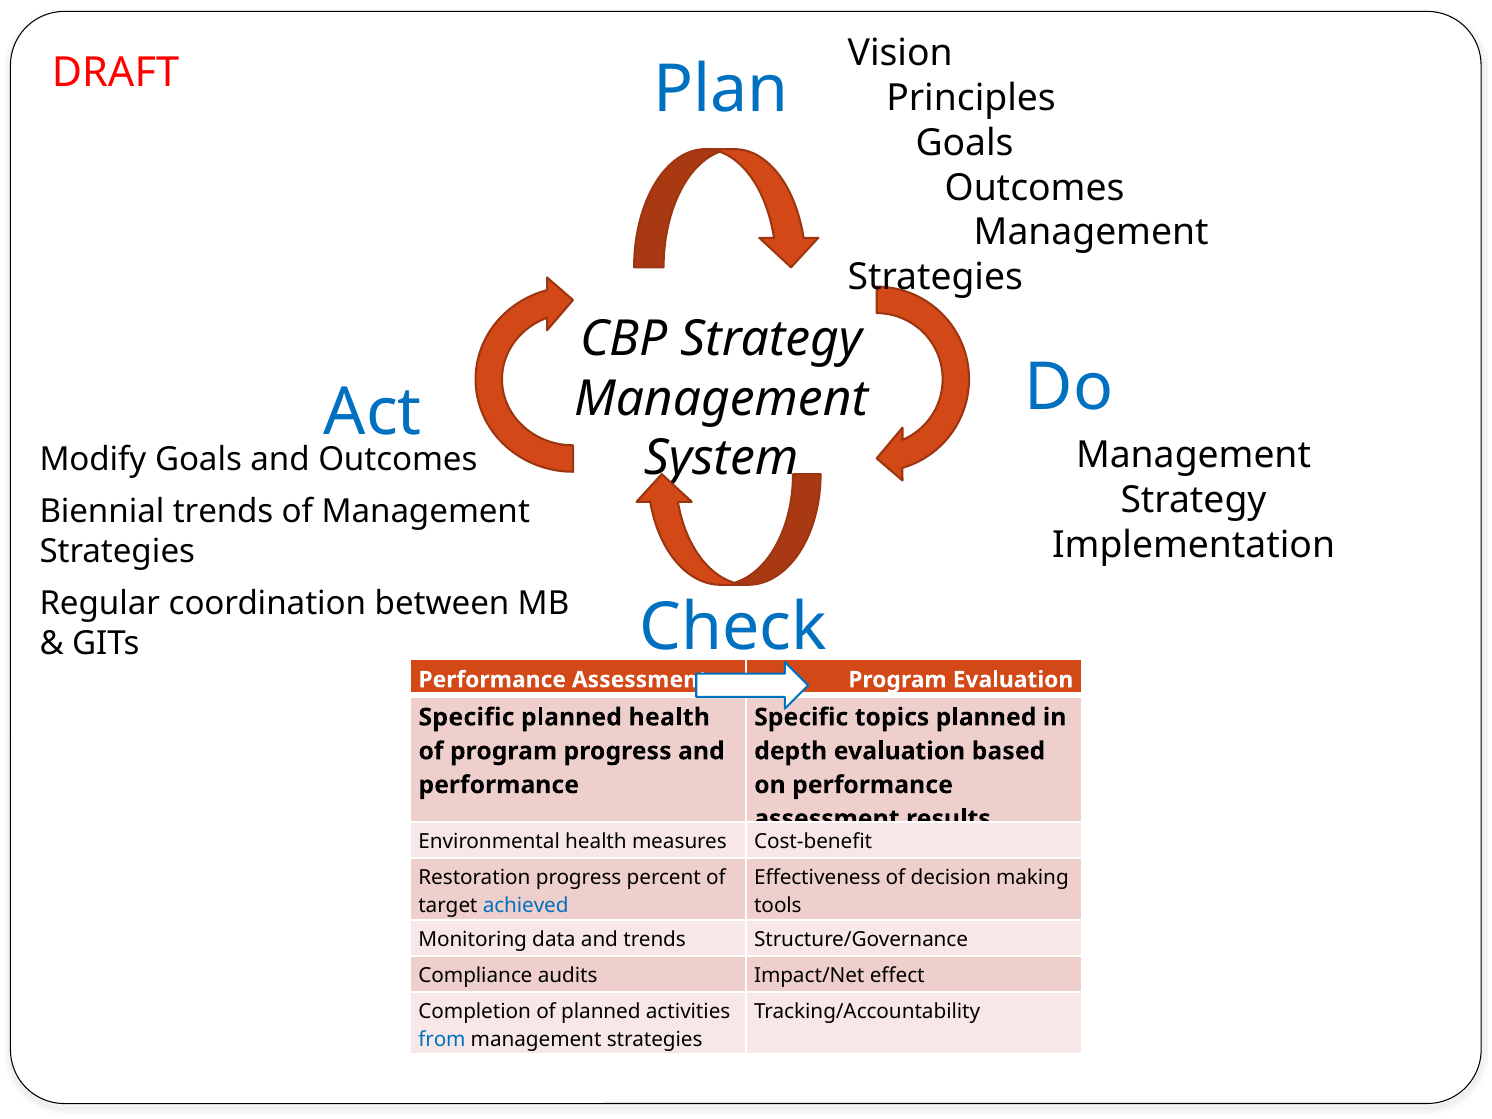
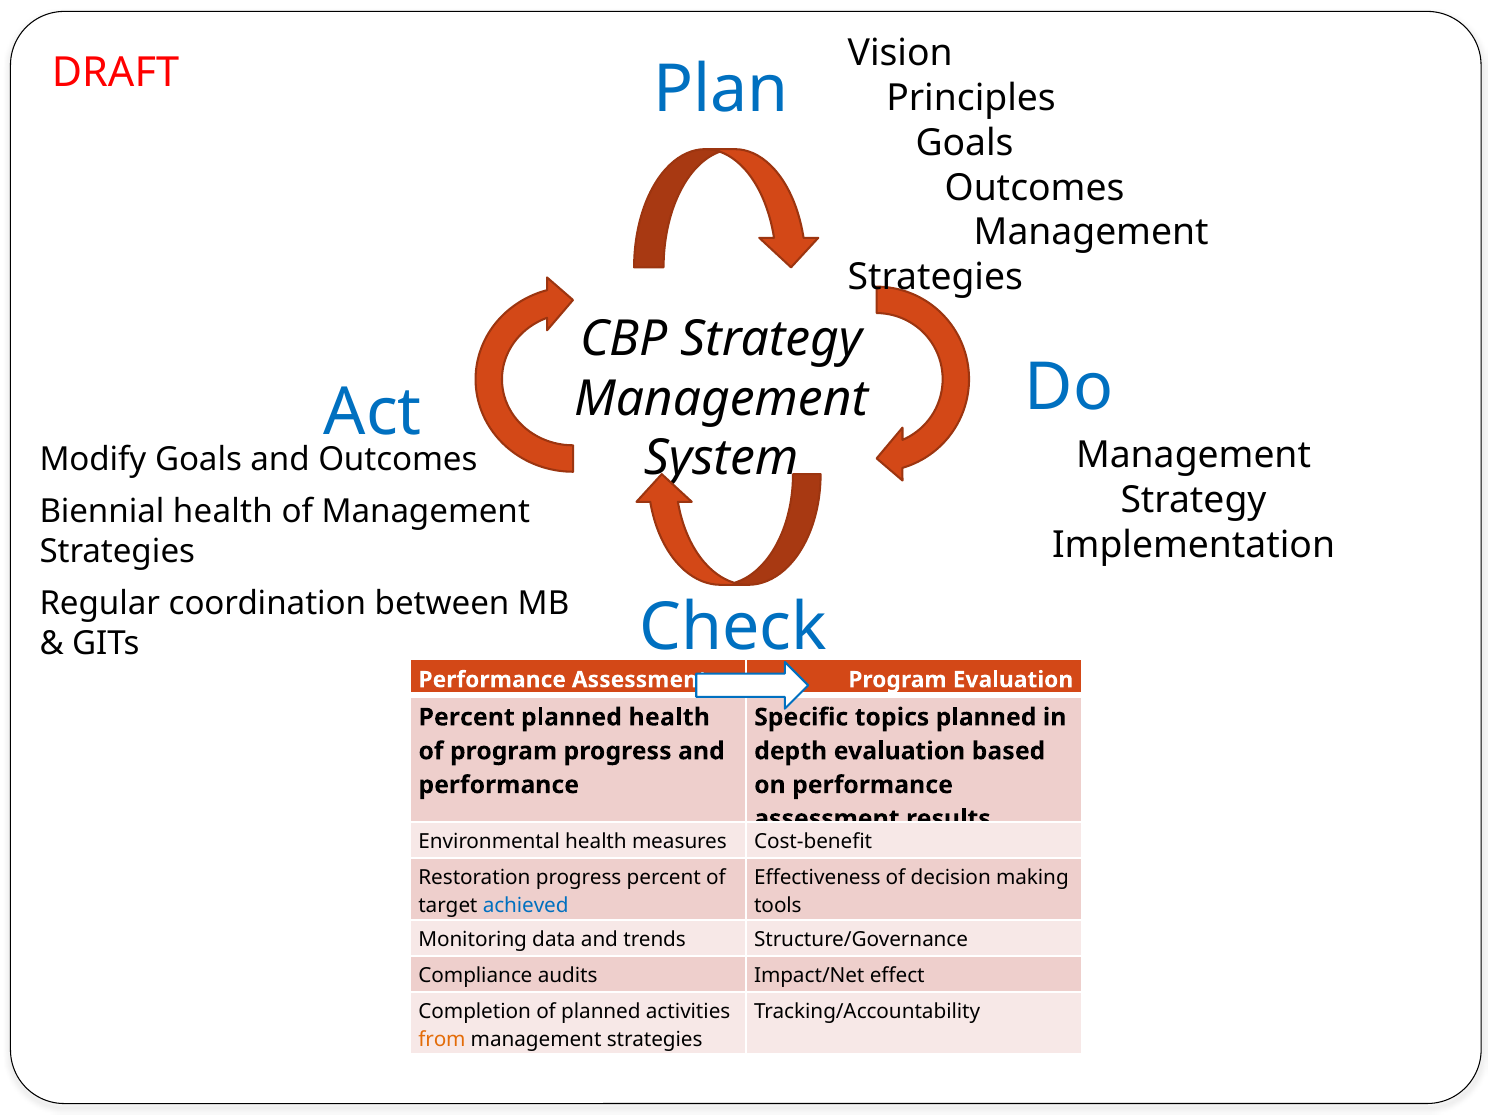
Biennial trends: trends -> health (223, 512)
Specific: Specific -> Percent (467, 717)
from colour: blue -> orange (442, 1039)
